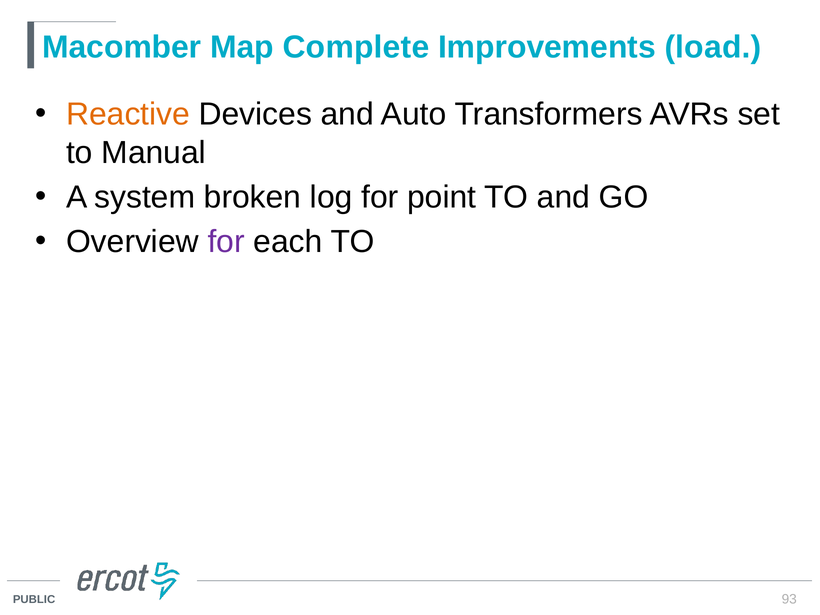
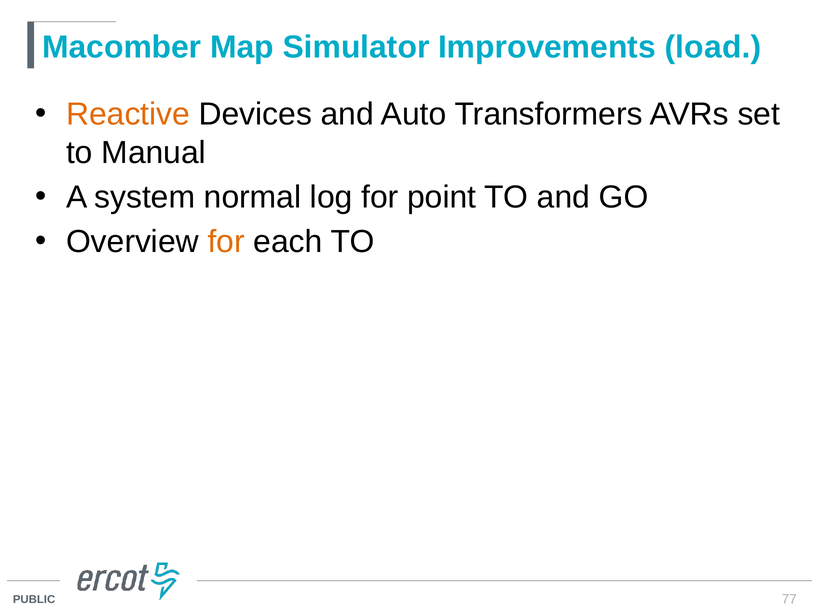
Complete: Complete -> Simulator (356, 47)
broken: broken -> normal (253, 197)
for colour: purple -> orange (226, 242)
93: 93 -> 77 (789, 599)
